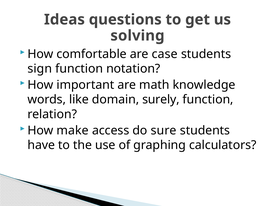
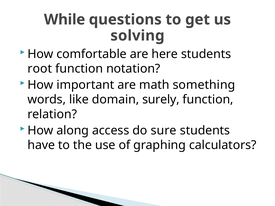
Ideas: Ideas -> While (65, 20)
case: case -> here (165, 54)
sign: sign -> root (40, 69)
knowledge: knowledge -> something (204, 85)
make: make -> along (73, 131)
